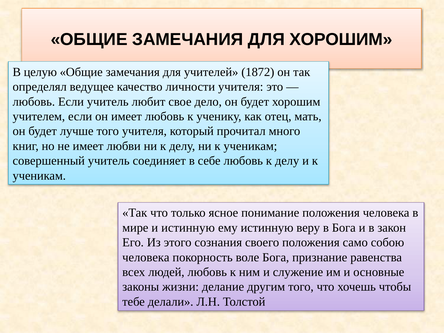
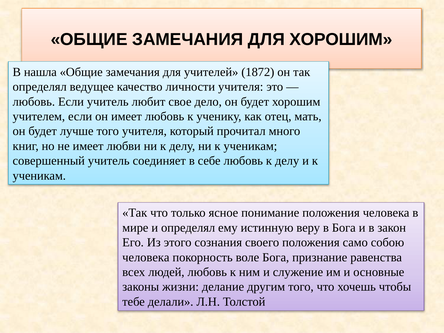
целую: целую -> нашла (40, 72)
и истинную: истинную -> определял (188, 228)
